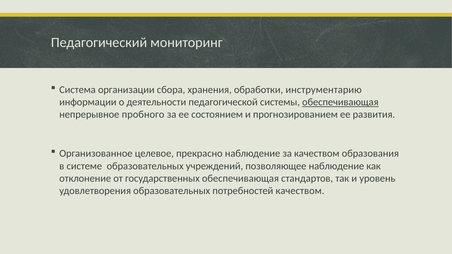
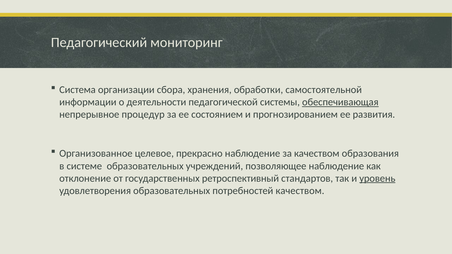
инструментарию: инструментарию -> самостоятельной (324, 90)
пробного: пробного -> процедур (143, 115)
государственных обеспечивающая: обеспечивающая -> ретроспективный (240, 179)
уровень underline: none -> present (377, 179)
